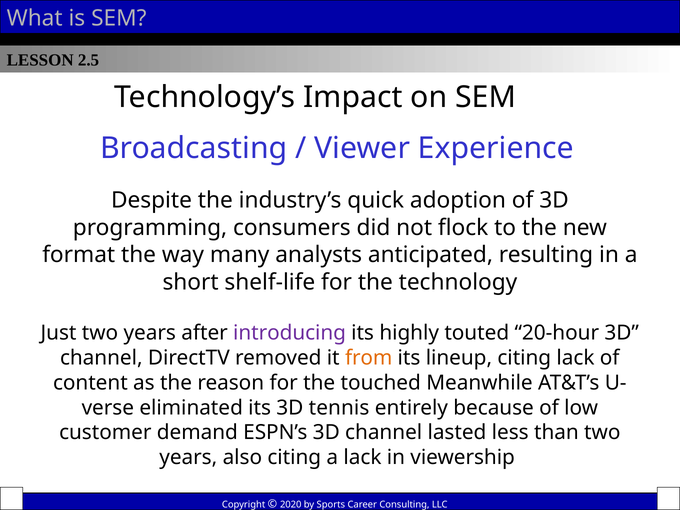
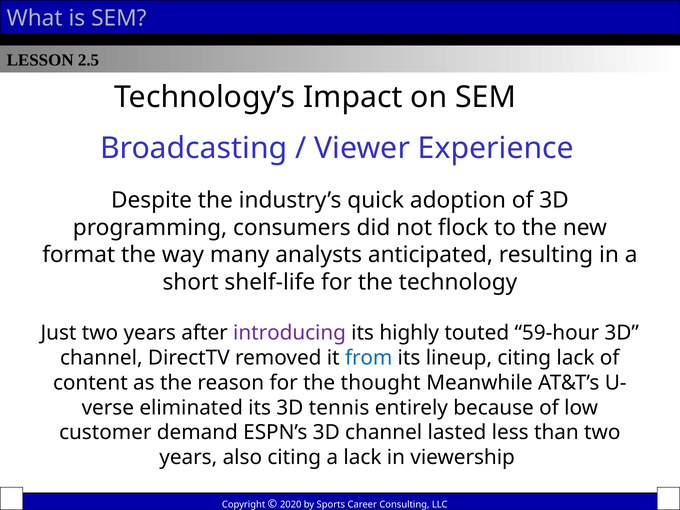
20-hour: 20-hour -> 59-hour (557, 333)
from colour: orange -> blue (369, 358)
touched: touched -> thought (381, 383)
